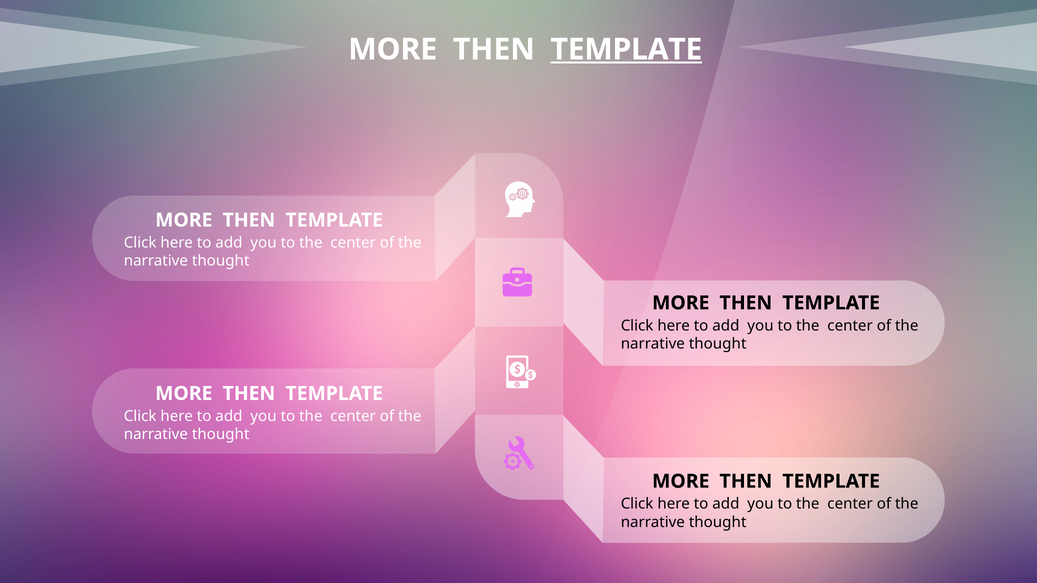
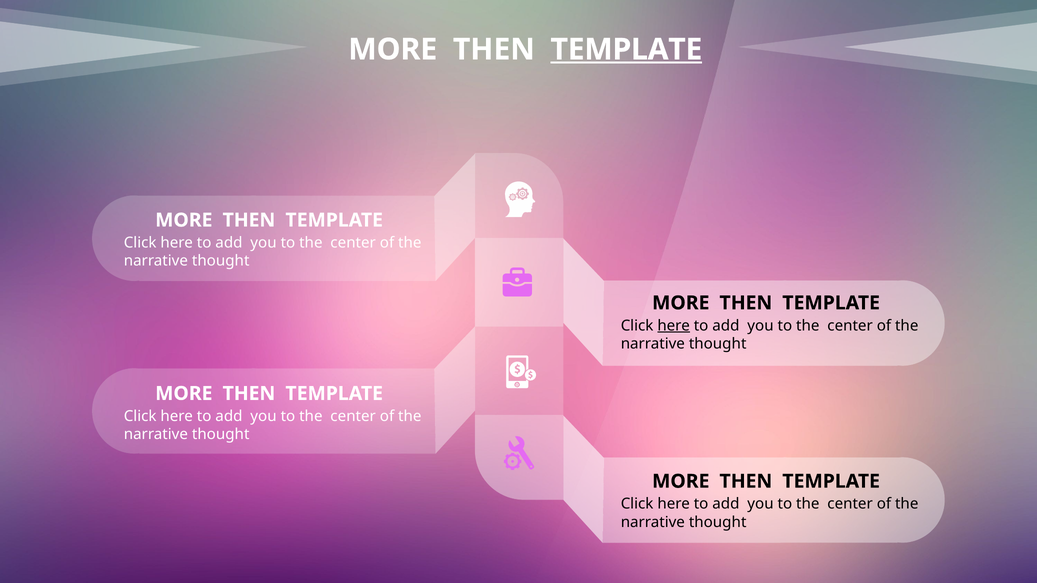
here underline: none -> present (674, 326)
